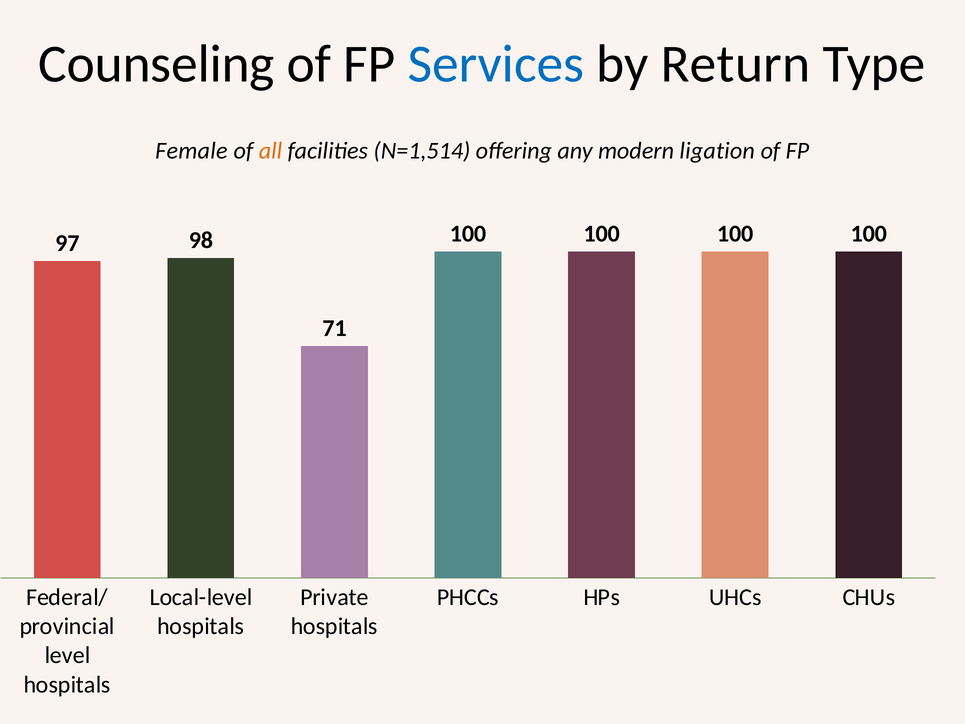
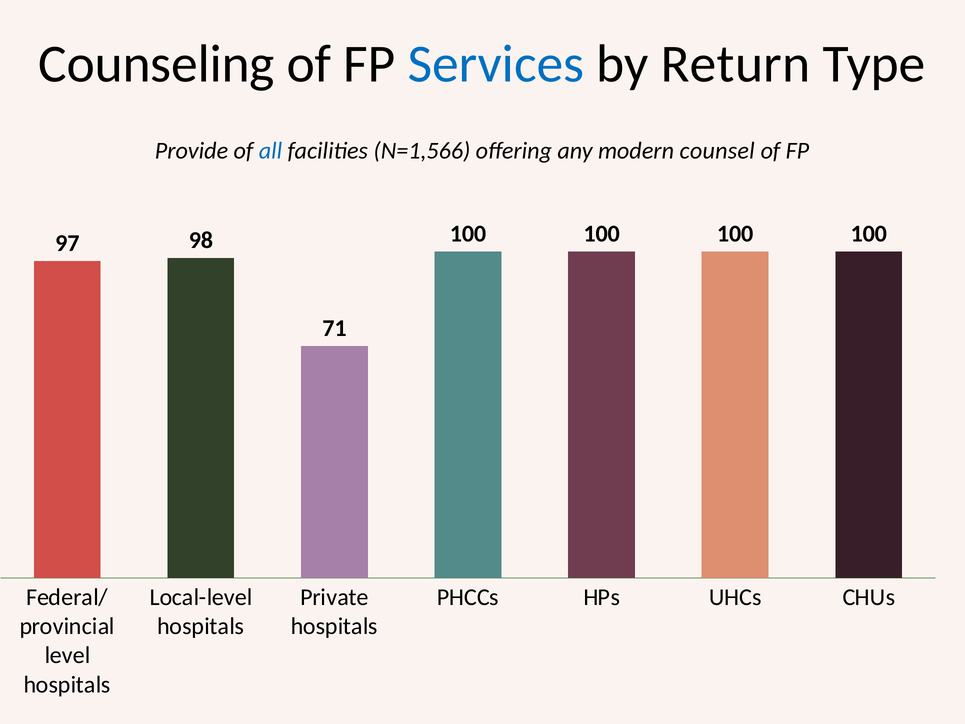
Female: Female -> Provide (191, 151)
all colour: orange -> blue (270, 151)
N=1,514: N=1,514 -> N=1,566 (422, 151)
ligation: ligation -> counsel (717, 151)
